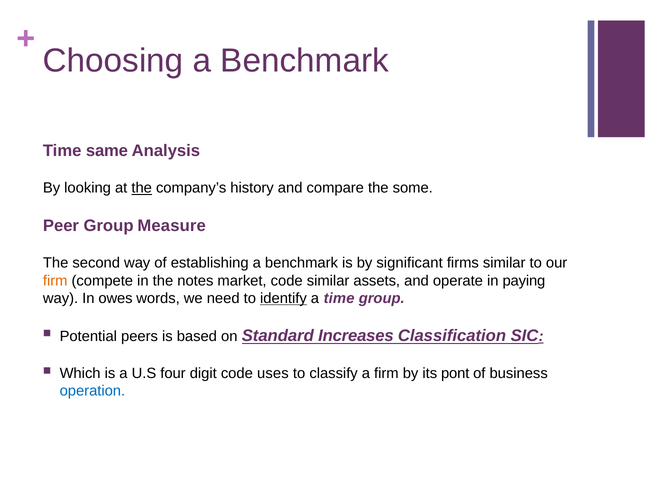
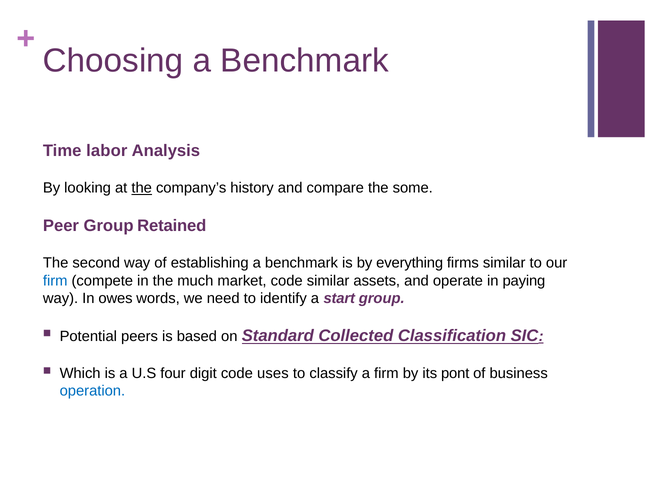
same: same -> labor (107, 151)
Measure: Measure -> Retained (172, 225)
significant: significant -> everything (410, 263)
firm colour: orange -> blue (55, 280)
notes: notes -> much (195, 280)
identify underline: present -> none (283, 298)
a time: time -> start (339, 298)
Increases: Increases -> Collected (356, 336)
